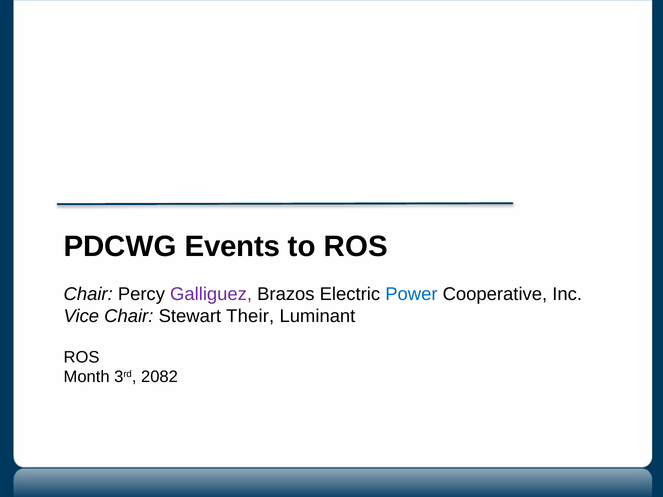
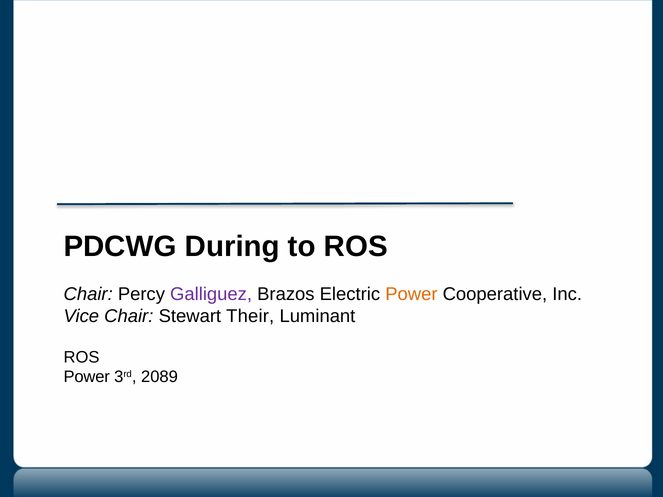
Events: Events -> During (232, 246)
Power colour: blue -> orange (411, 294)
Month: Month -> Power (87, 377)
2082: 2082 -> 2089 (159, 377)
